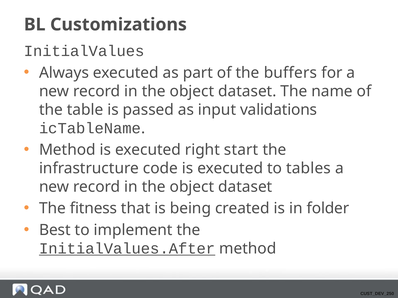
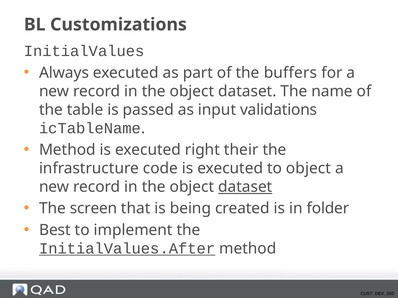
start: start -> their (241, 150)
to tables: tables -> object (308, 169)
dataset underline: none -> present (245, 187)
fitness: fitness -> screen (94, 209)
